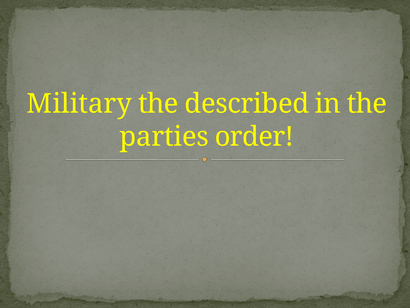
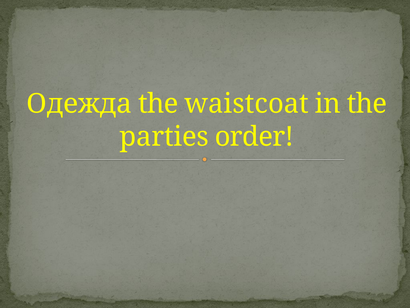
Military: Military -> Одежда (79, 104)
described: described -> waistcoat (247, 104)
